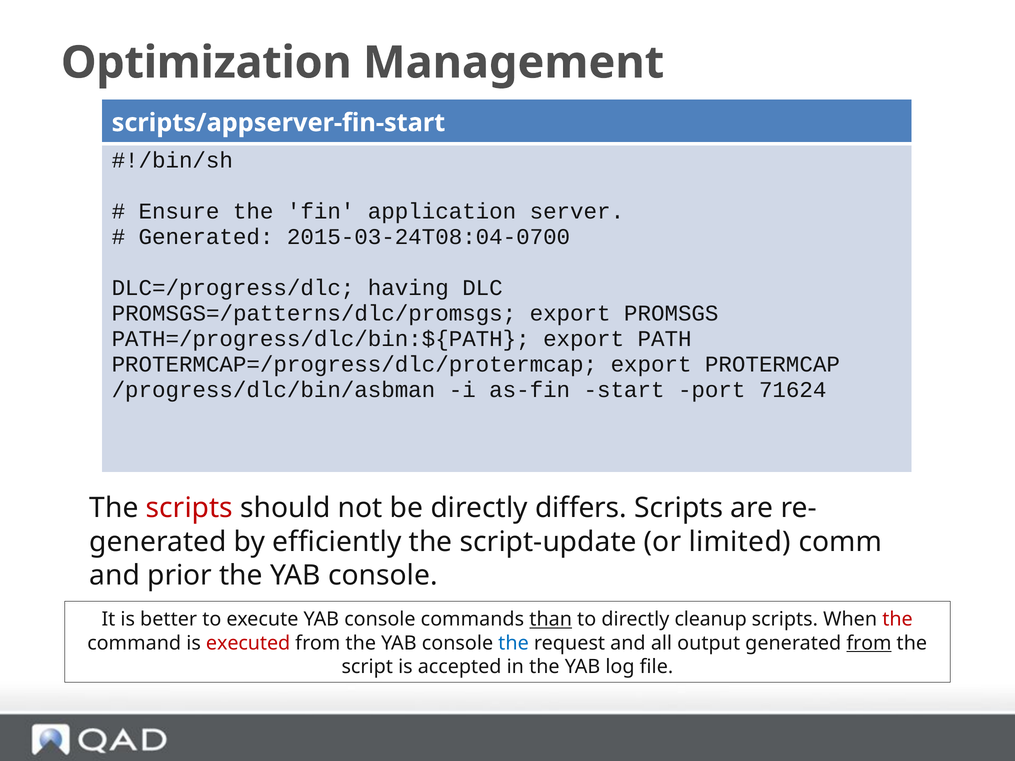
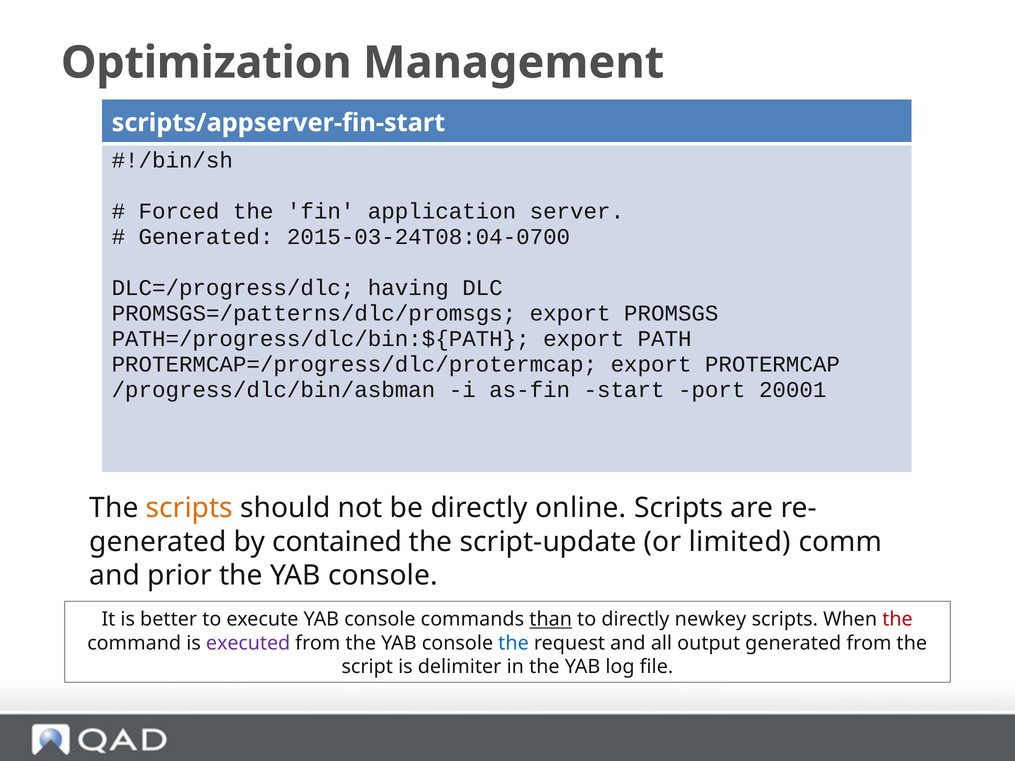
Ensure: Ensure -> Forced (179, 211)
71624: 71624 -> 20001 (793, 390)
scripts colour: red -> orange (189, 508)
differs: differs -> online (581, 508)
efficiently: efficiently -> contained (337, 542)
cleanup: cleanup -> newkey (710, 620)
executed colour: red -> purple (248, 643)
from underline: present -> none (869, 643)
accepted: accepted -> delimiter (460, 667)
